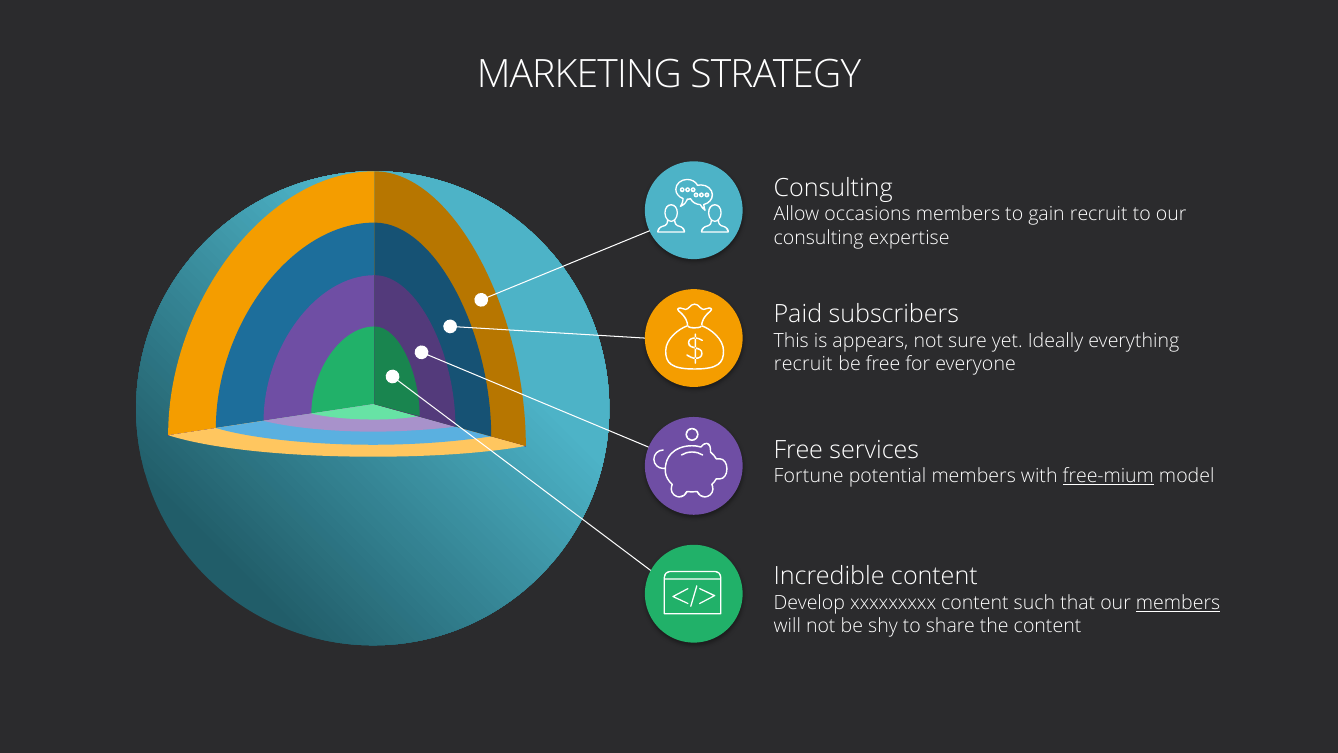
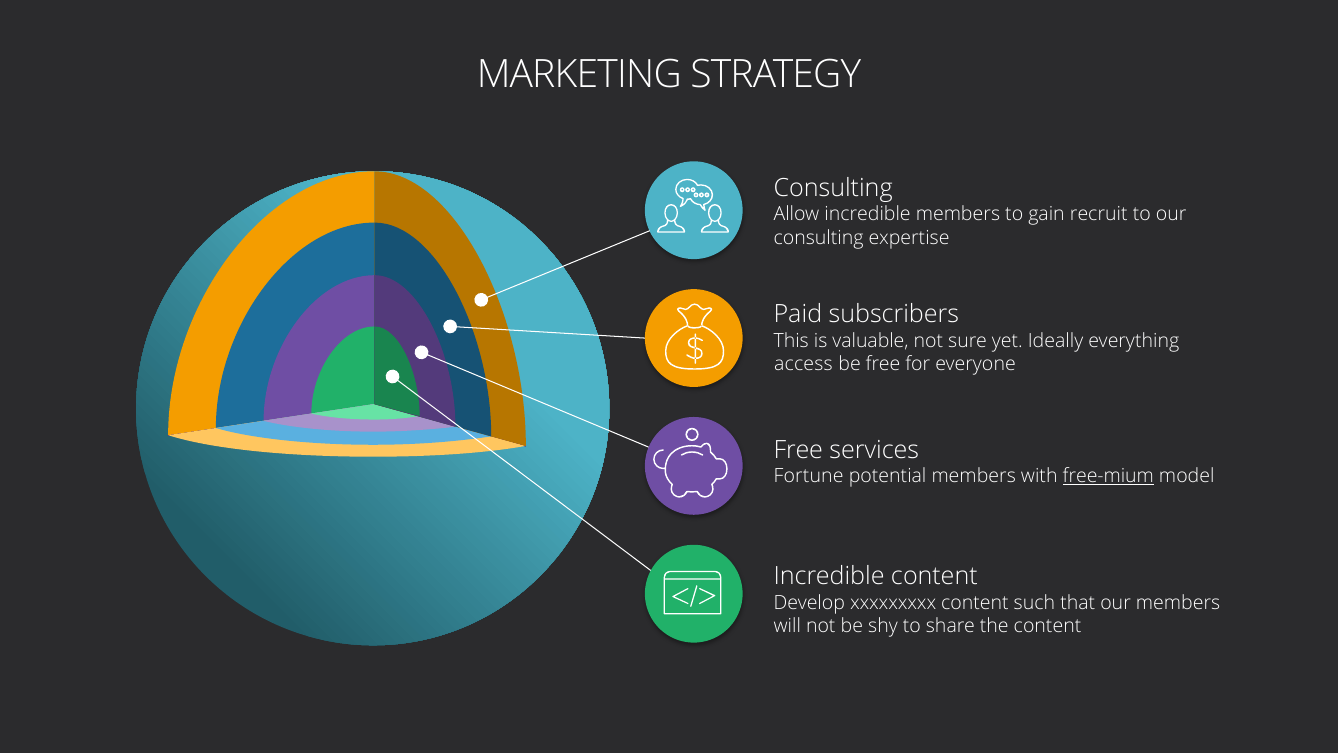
Allow occasions: occasions -> incredible (868, 214)
appears: appears -> valuable (871, 341)
recruit: recruit -> access (803, 364)
members underline: present -> none (1178, 602)
